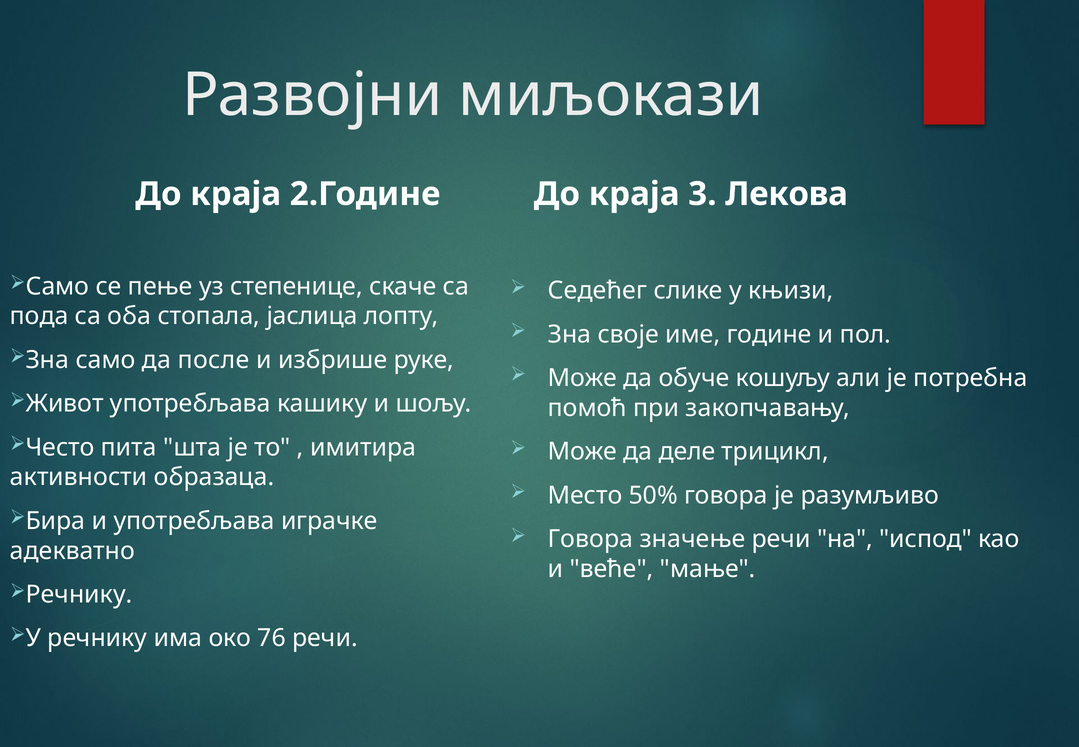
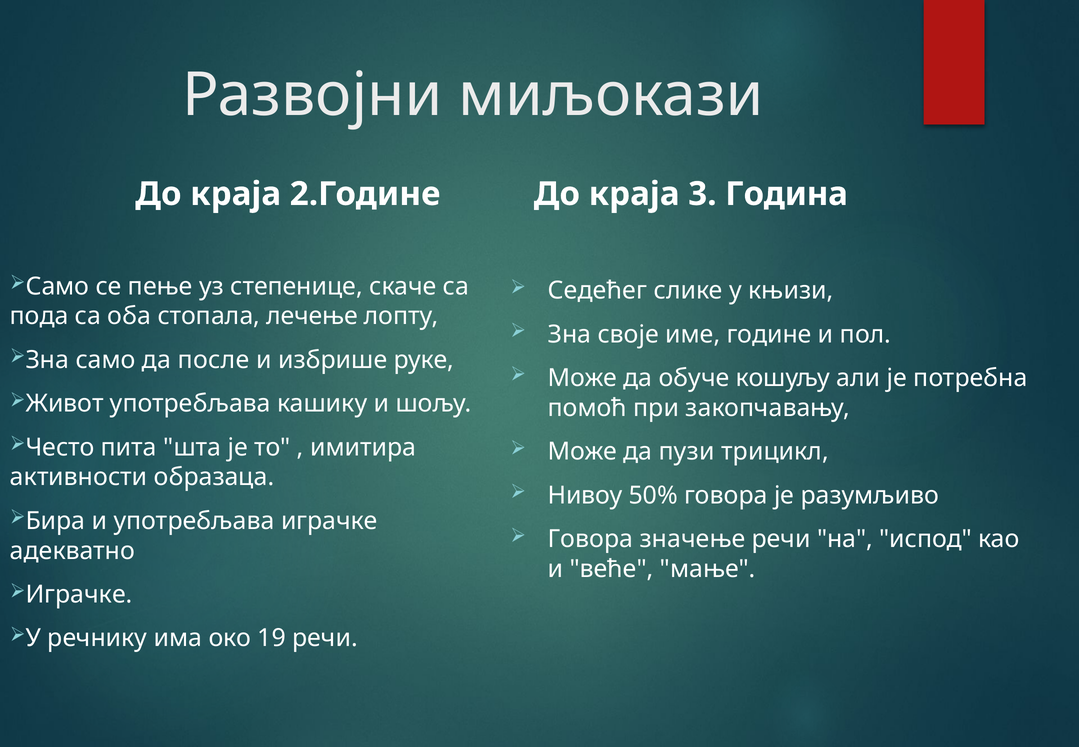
Лекова: Лекова -> Година (787, 194)
јаслица: јаслица -> лечење (312, 316)
деле: деле -> пузи (687, 452)
Место: Место -> Нивоу (585, 495)
Речнику: Речнику -> Играчке (79, 595)
76: 76 -> 19 (272, 638)
